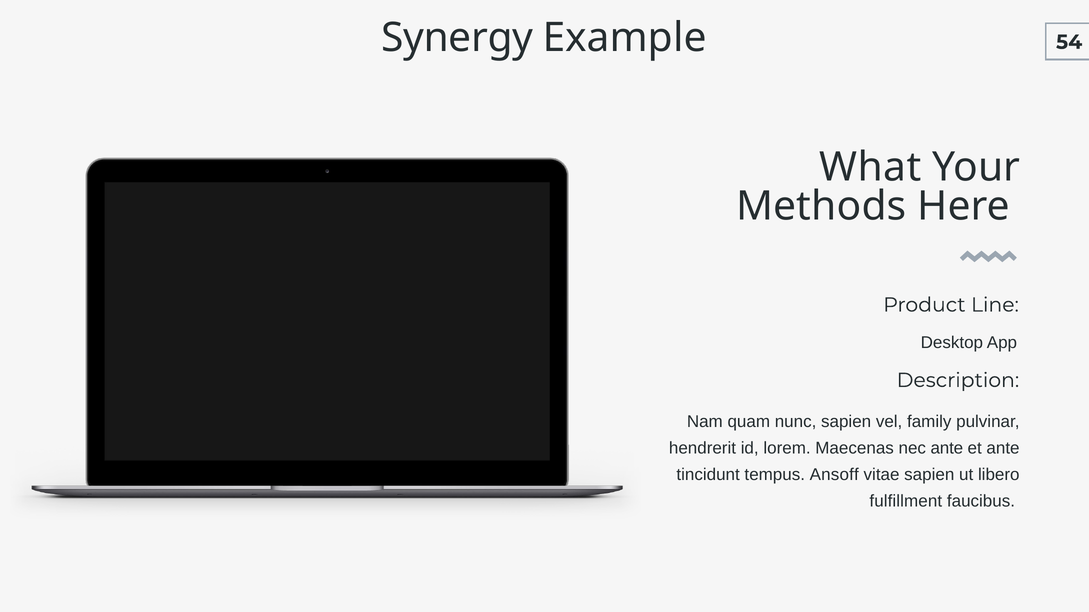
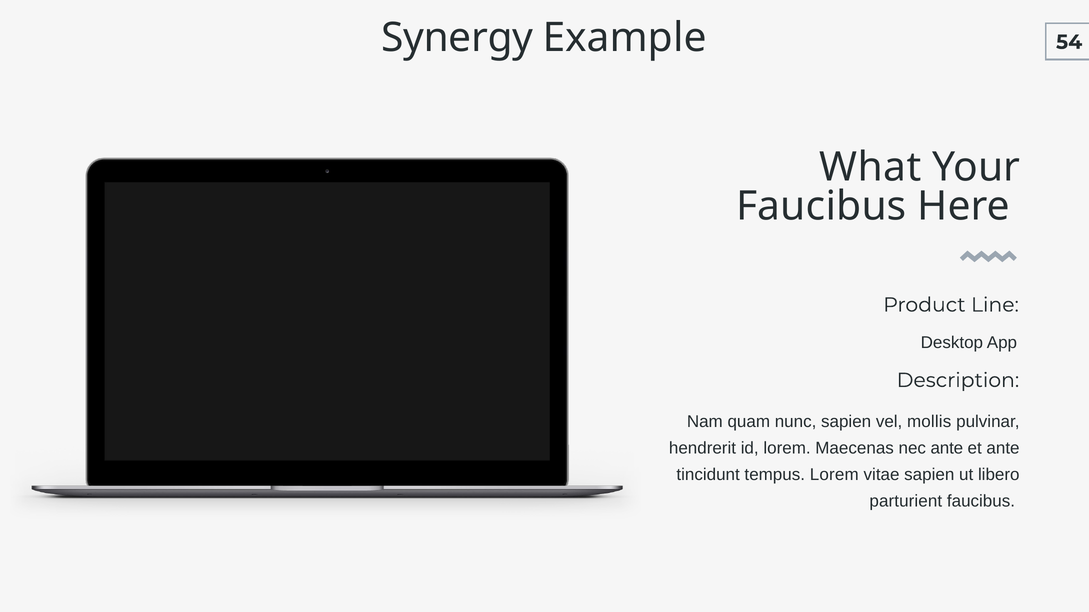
Methods: Methods -> Faucibus (821, 206)
family: family -> mollis (929, 422)
tempus Ansoff: Ansoff -> Lorem (834, 475)
fulfillment: fulfillment -> parturient (906, 502)
